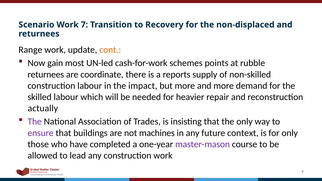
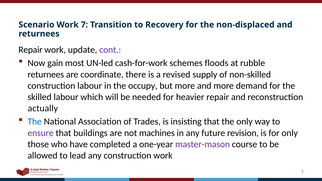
Range: Range -> Repair (30, 50)
cont colour: orange -> purple (110, 50)
points: points -> floods (217, 63)
reports: reports -> revised (177, 74)
impact: impact -> occupy (143, 86)
The colour: purple -> blue (35, 122)
context: context -> revision (243, 133)
